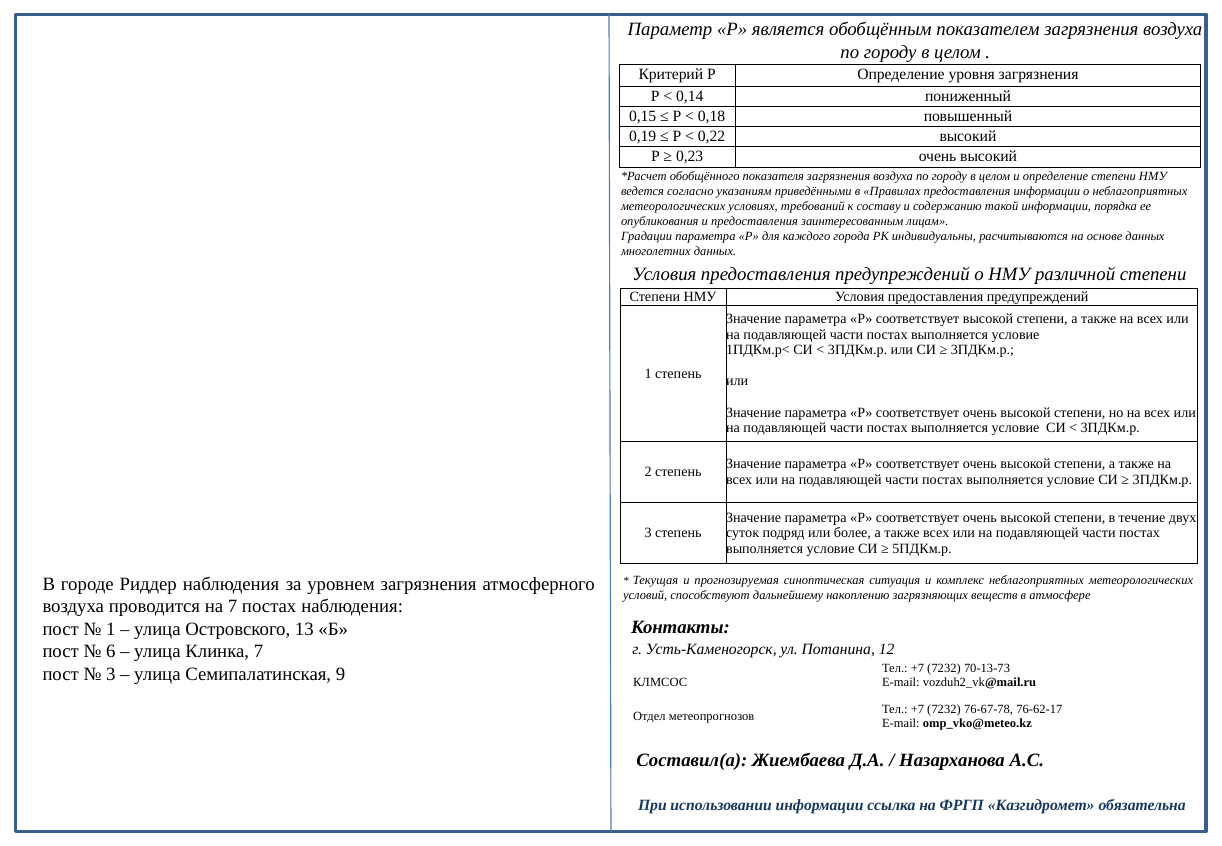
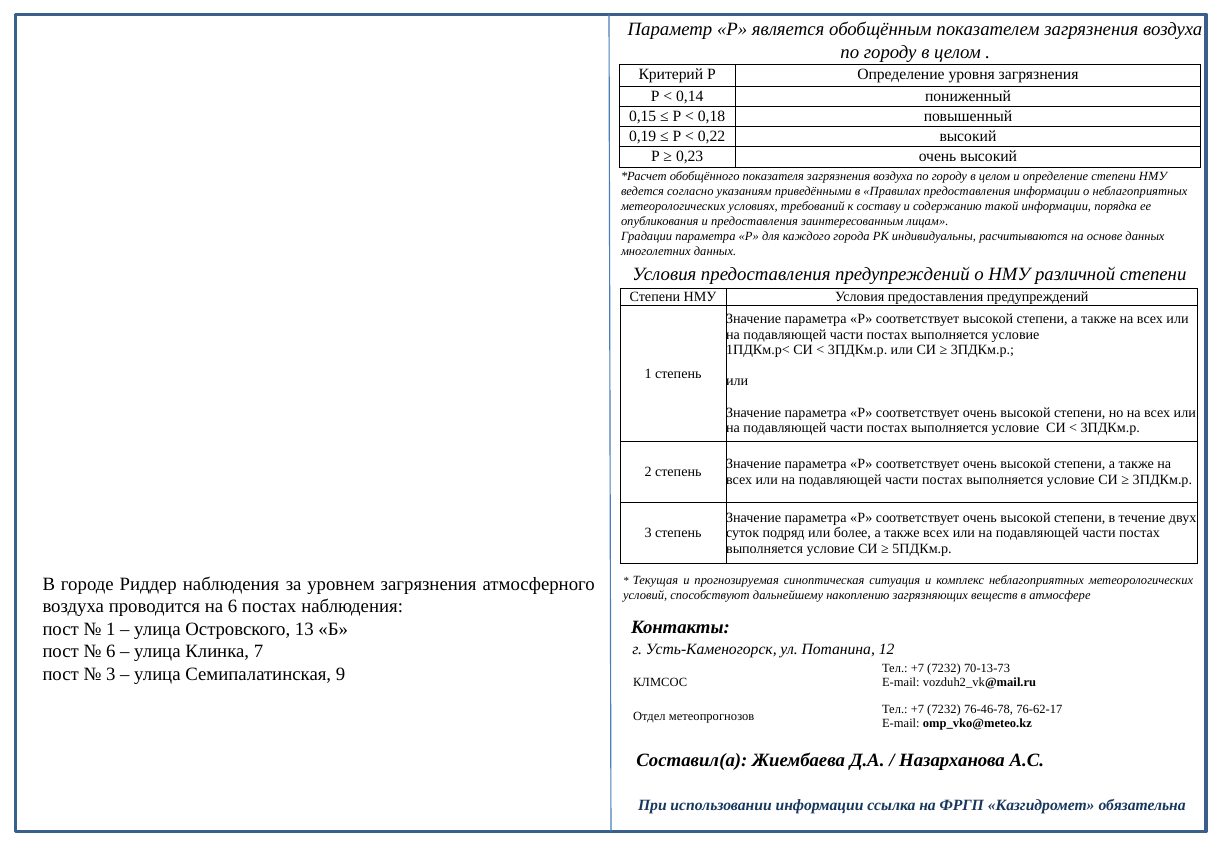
на 7: 7 -> 6 (233, 607)
76-67-78: 76-67-78 -> 76-46-78 (989, 709)
